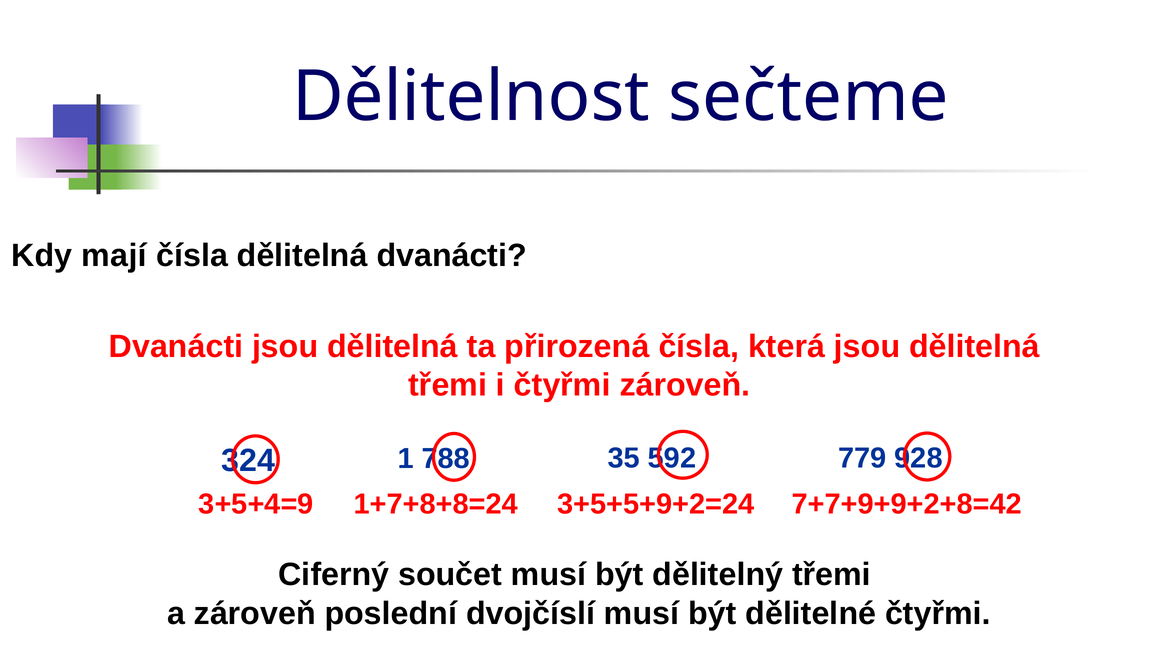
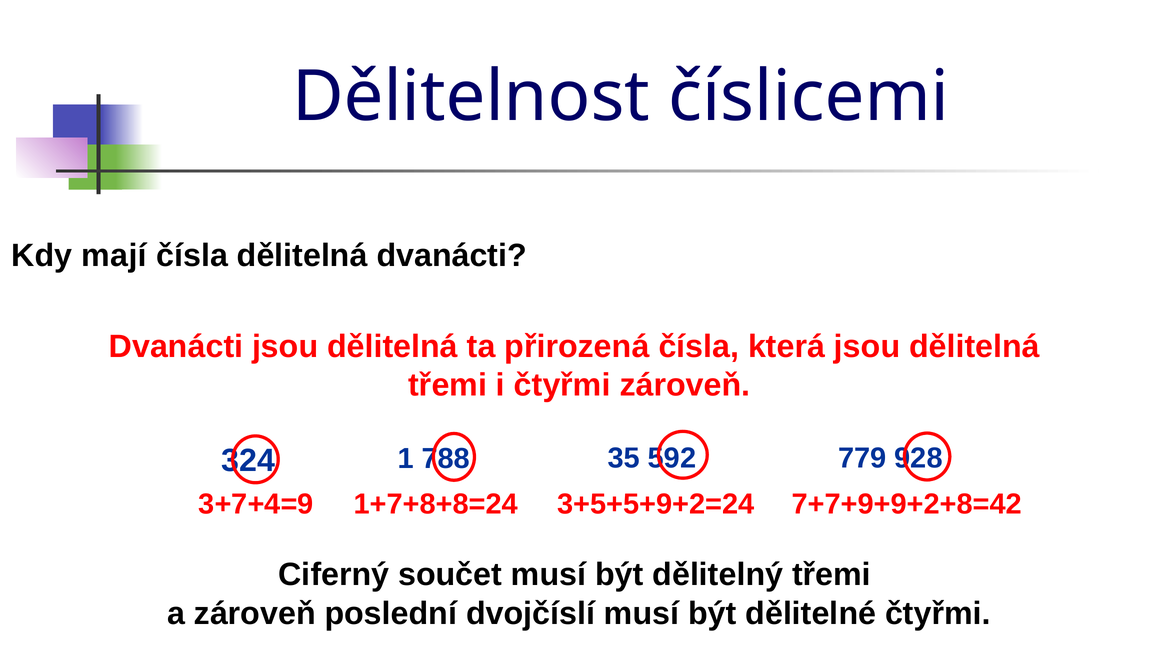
sečteme: sečteme -> číslicemi (809, 97)
3+5+4=9: 3+5+4=9 -> 3+7+4=9 (256, 504)
